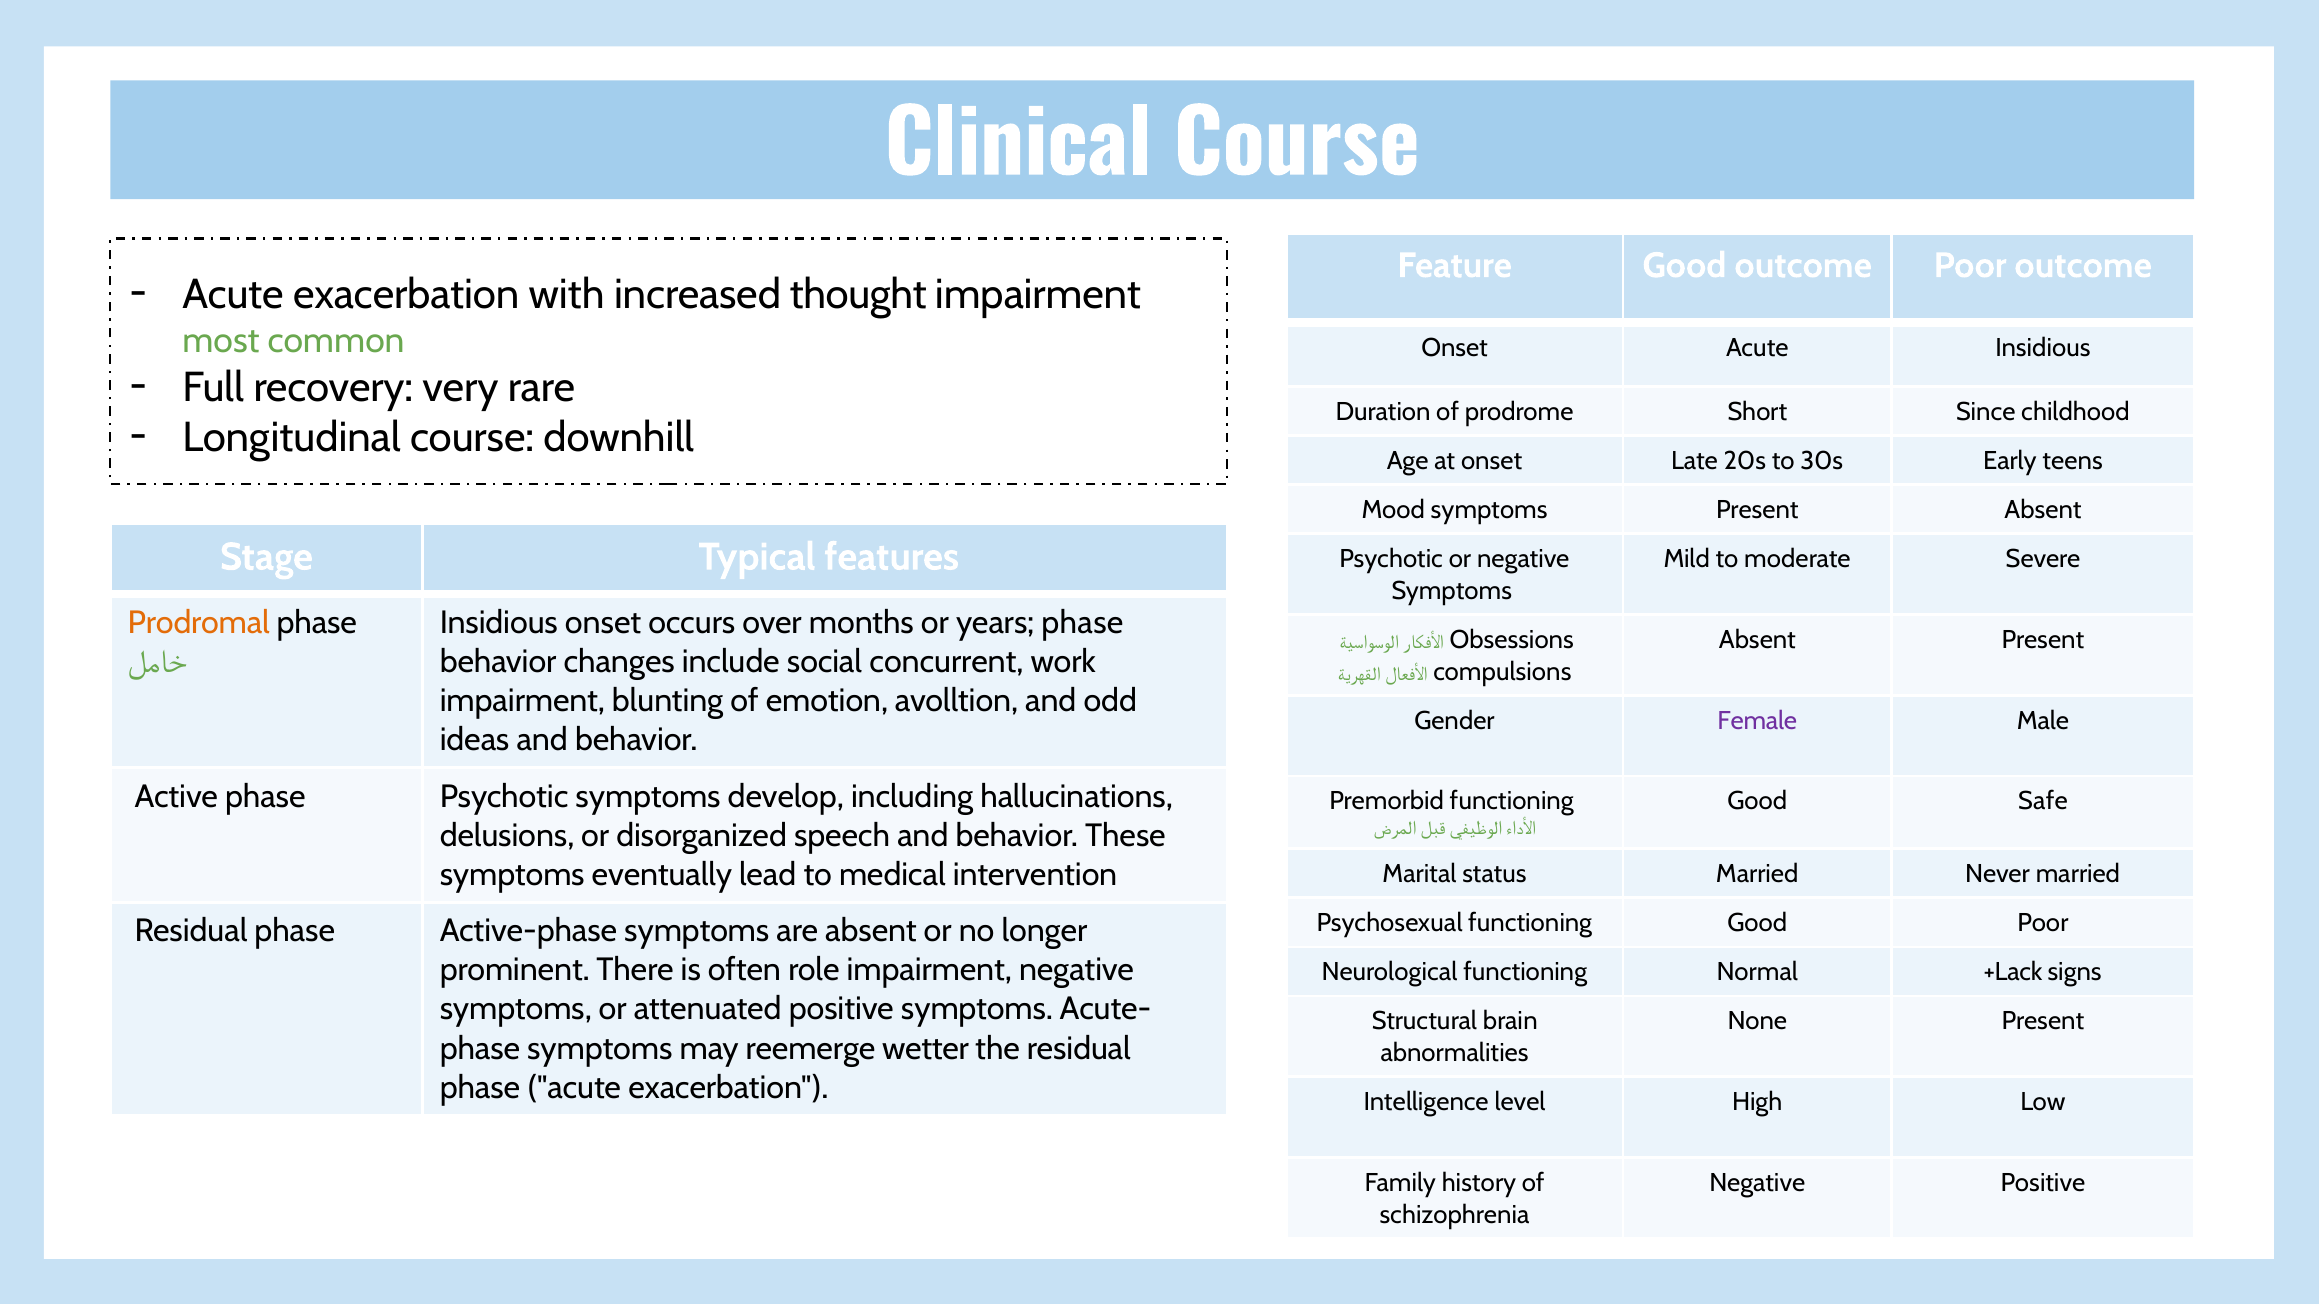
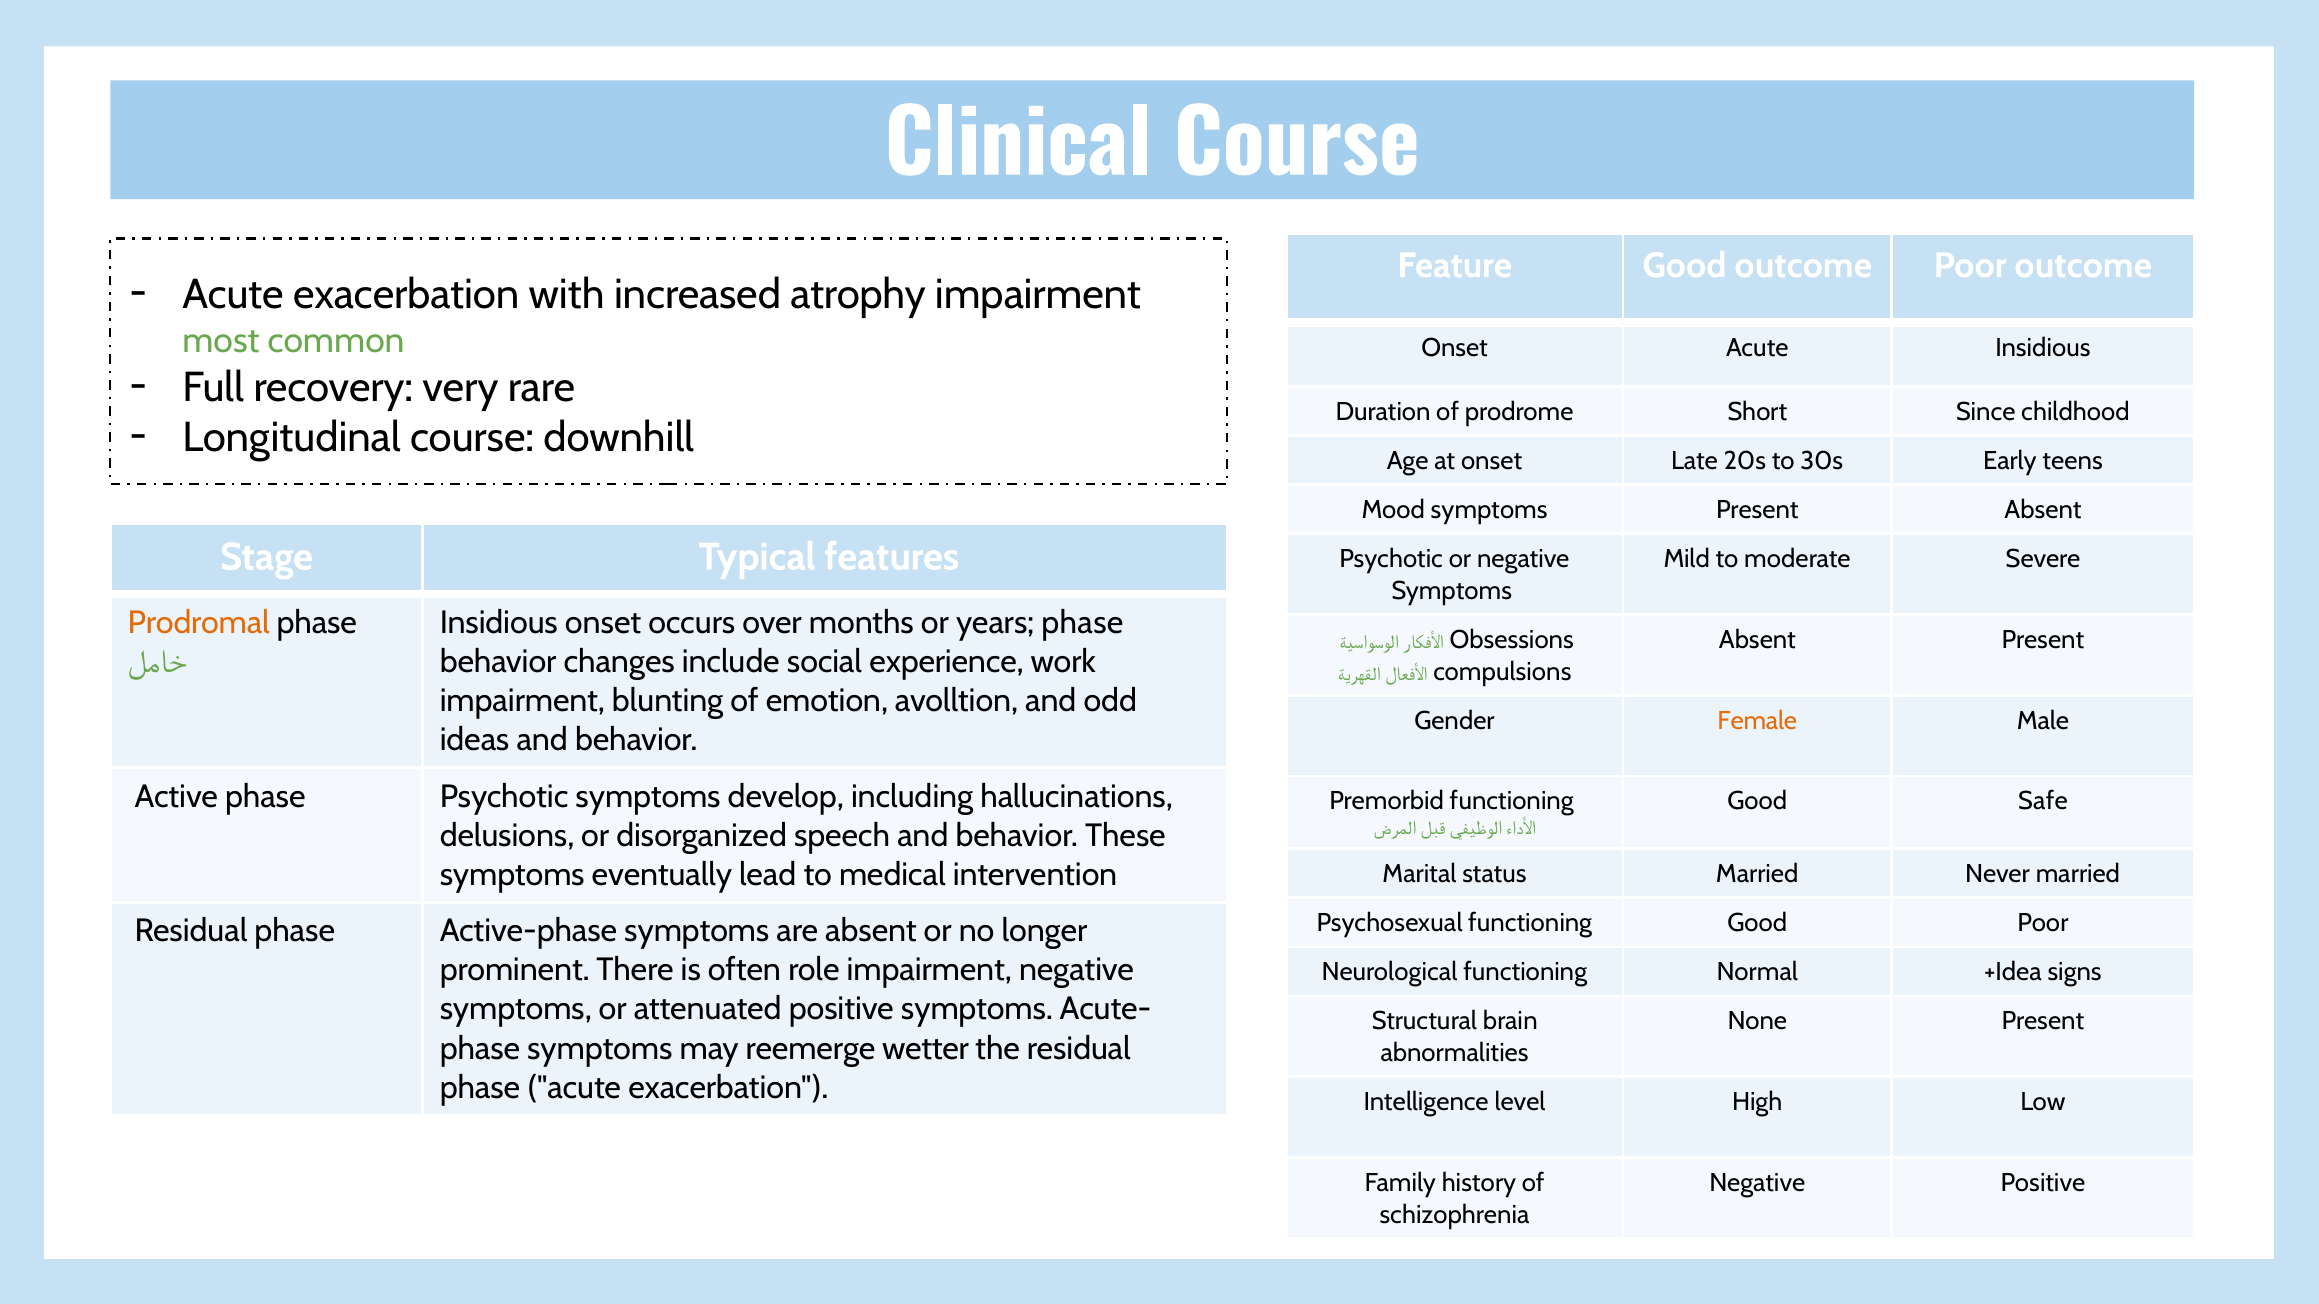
thought: thought -> atrophy (858, 295)
concurrent: concurrent -> experience (947, 662)
Female colour: purple -> orange (1757, 721)
+Lack: +Lack -> +Idea (2013, 973)
